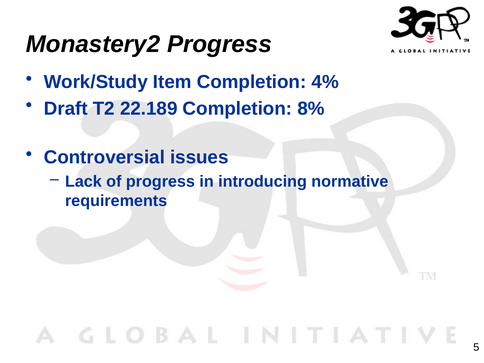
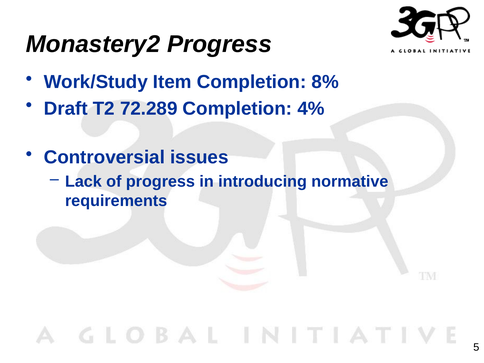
4%: 4% -> 8% (325, 82)
22.189: 22.189 -> 72.289 (149, 108)
8%: 8% -> 4% (311, 108)
